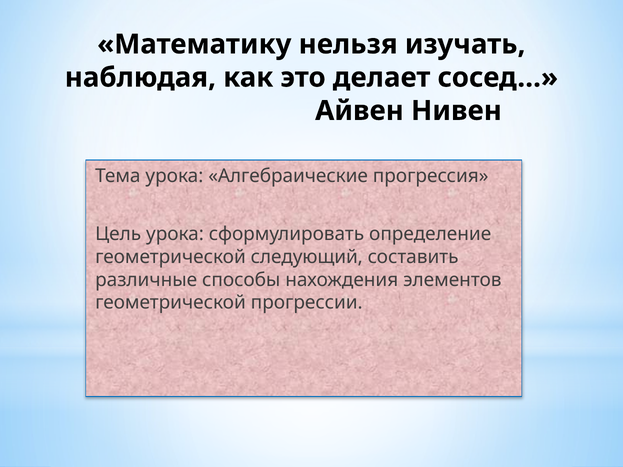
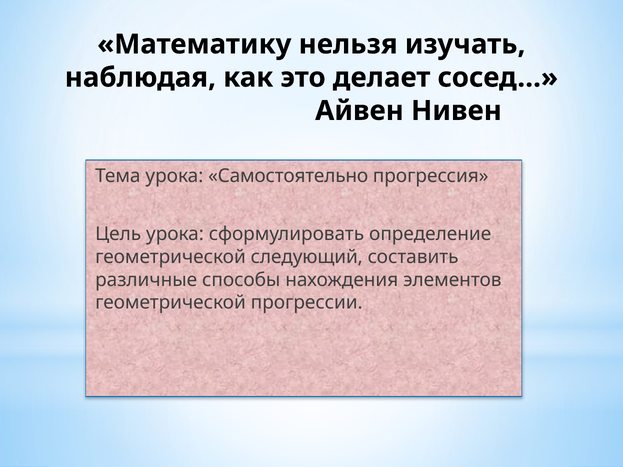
Алгебраические: Алгебраические -> Самостоятельно (288, 176)
